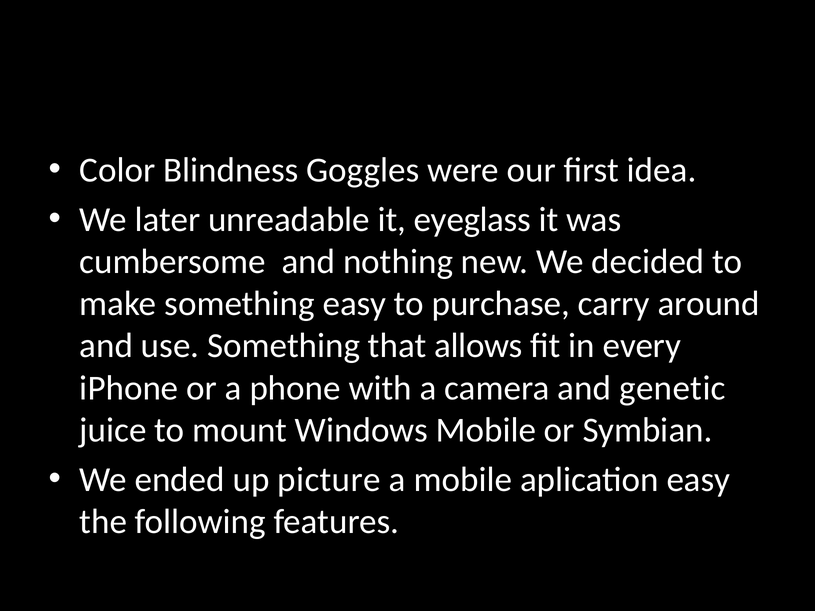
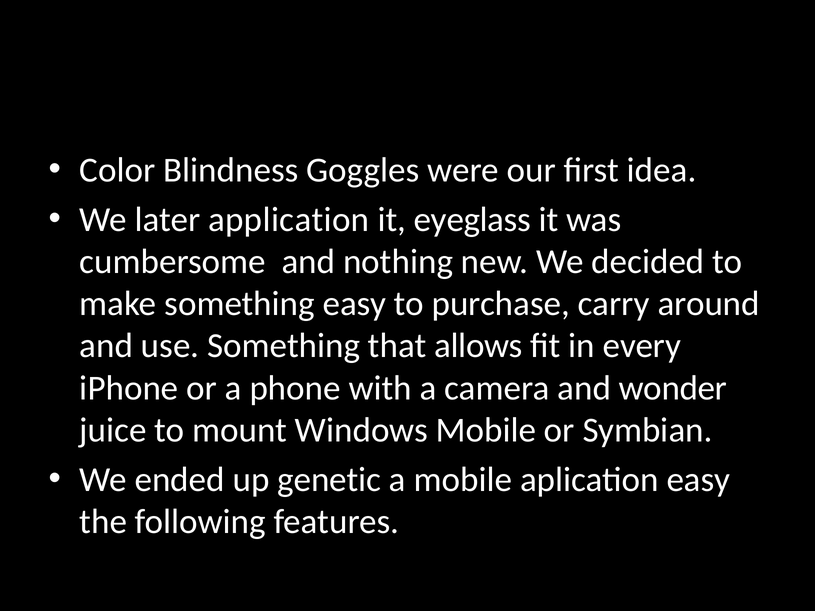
unreadable: unreadable -> application (289, 220)
genetic: genetic -> wonder (673, 388)
picture: picture -> genetic (329, 480)
